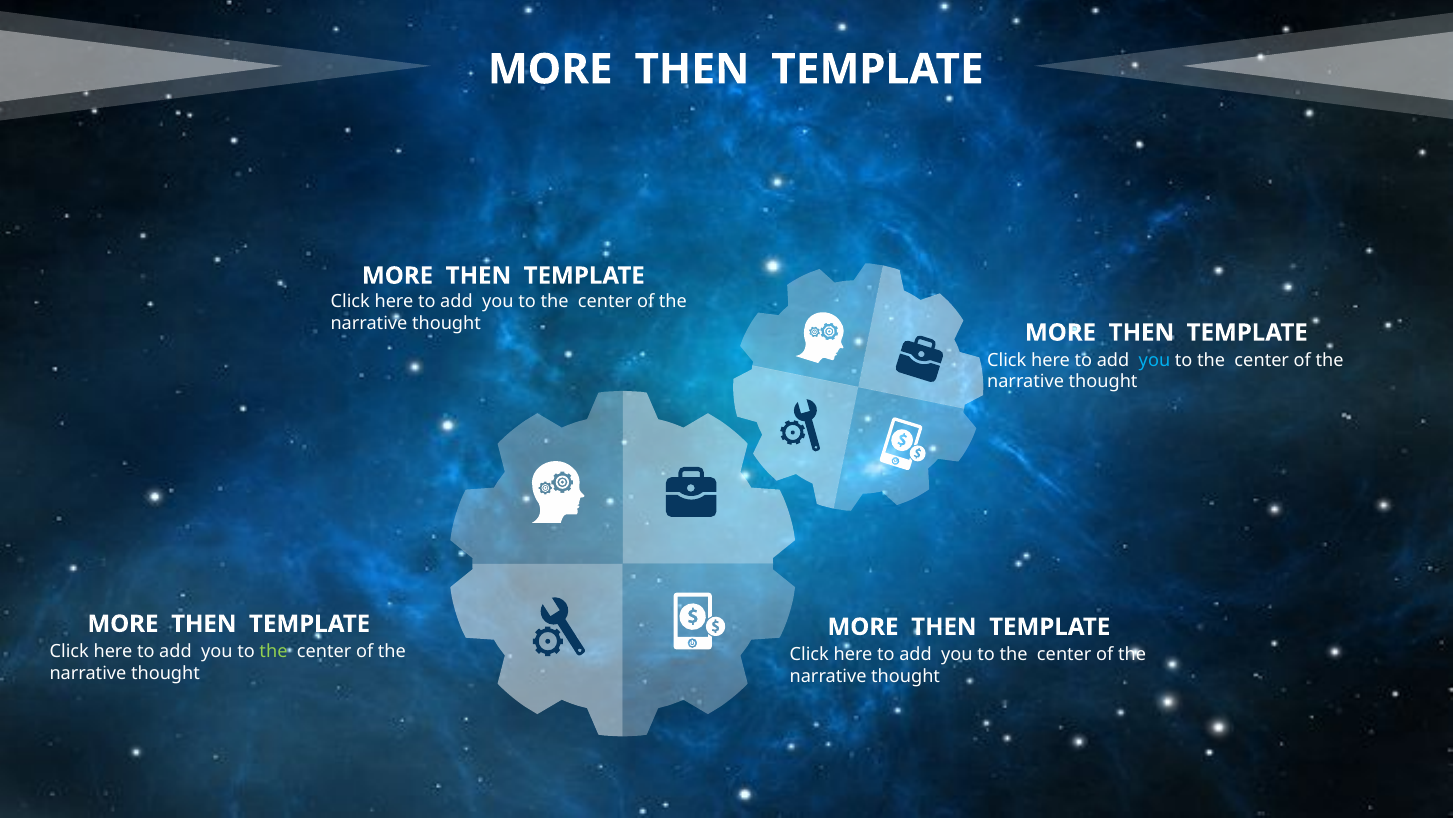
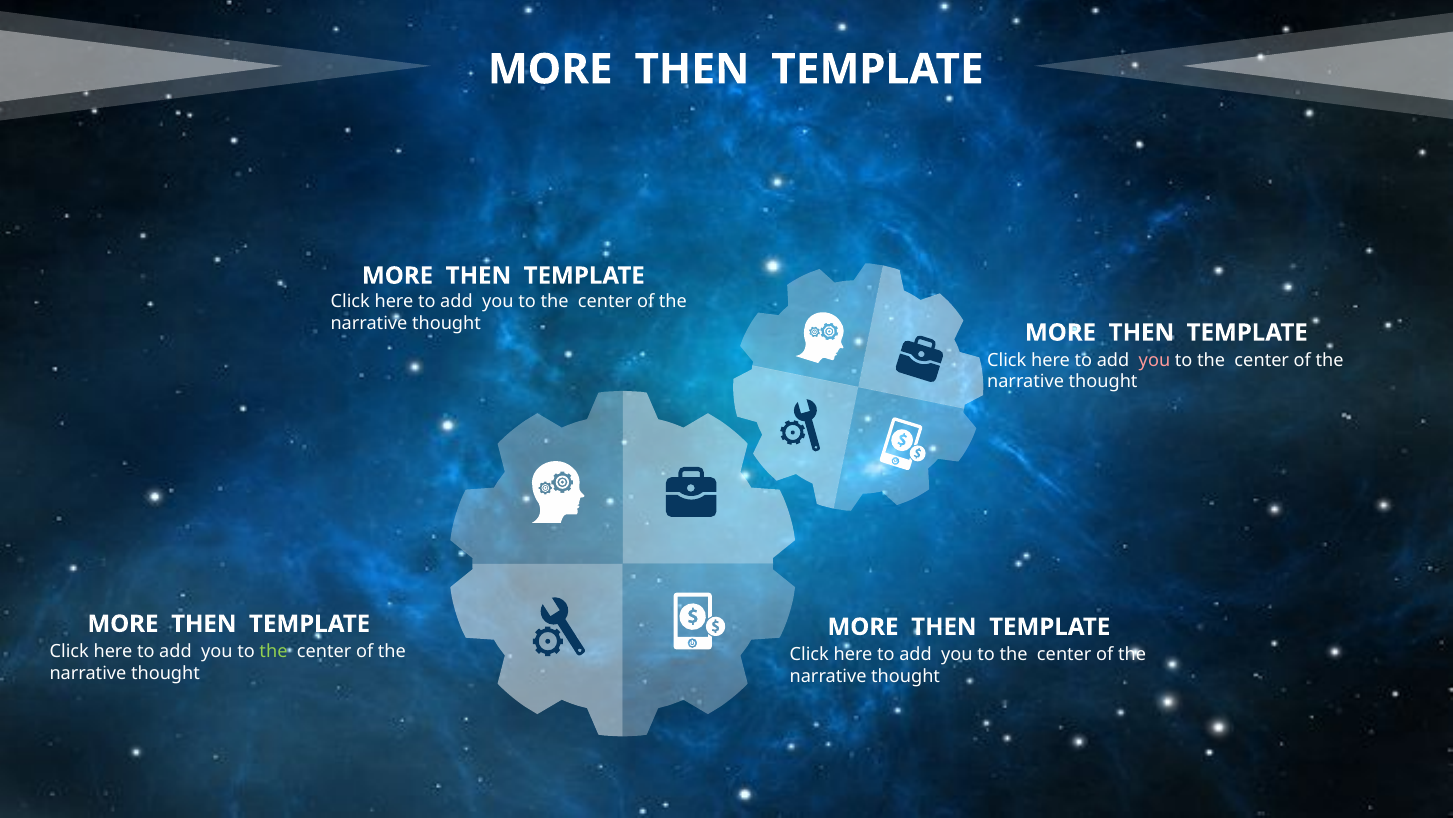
you colour: light blue -> pink (1154, 360)
